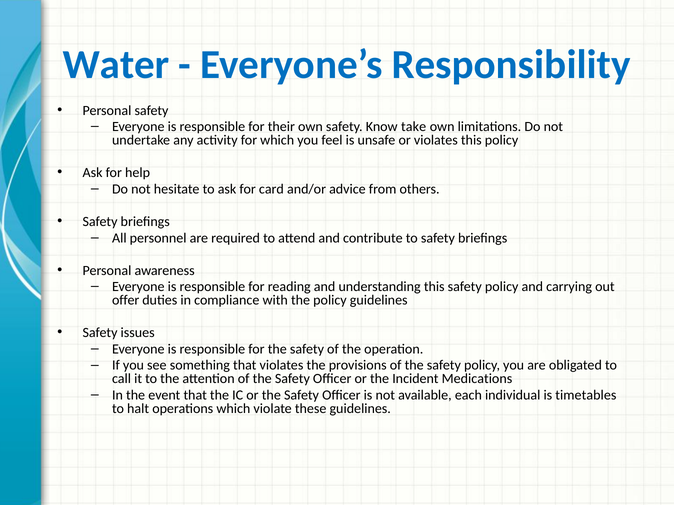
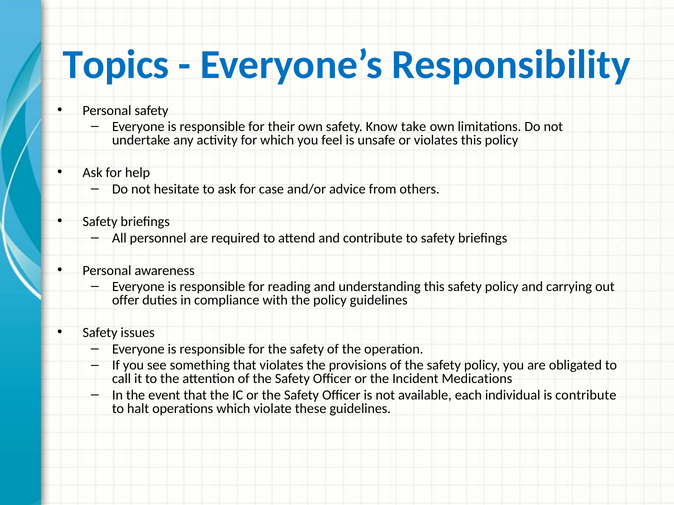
Water: Water -> Topics (116, 65)
card: card -> case (271, 189)
is timetables: timetables -> contribute (586, 395)
